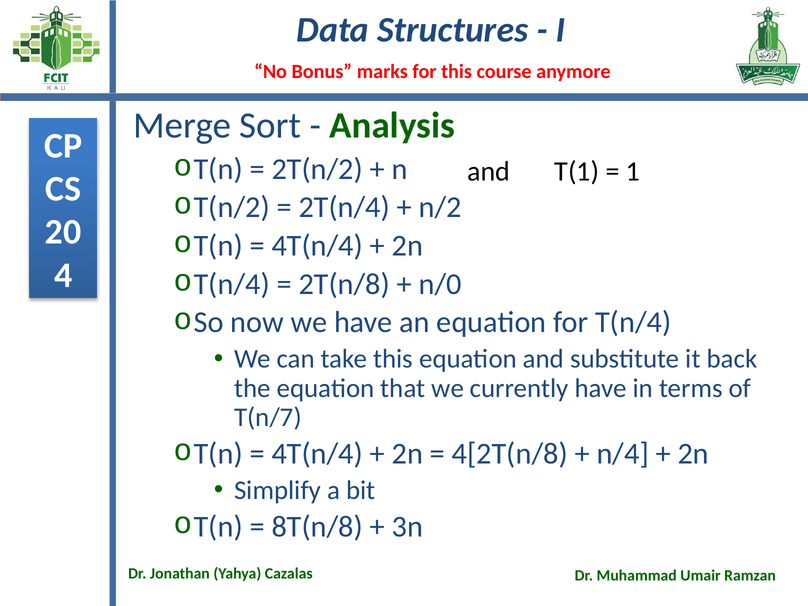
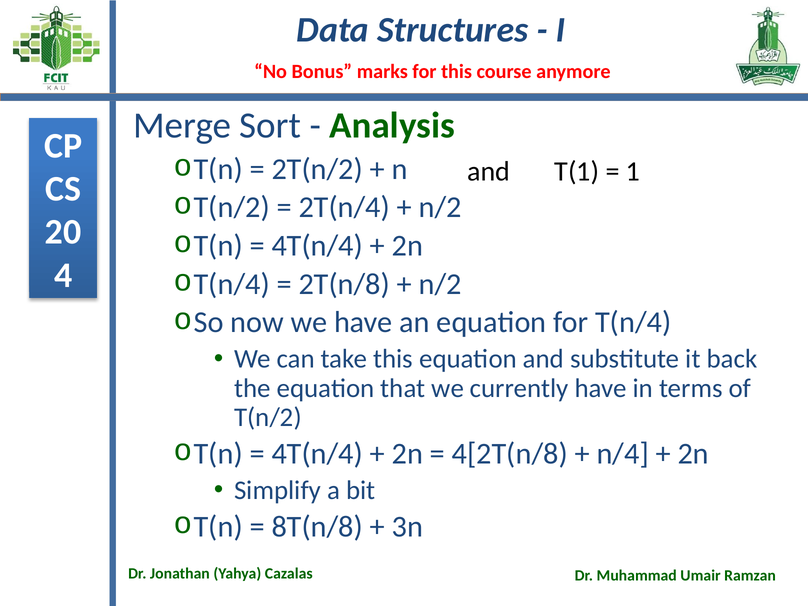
n/0: n/0 -> n/2 (440, 284)
T(n/7: T(n/7 -> T(n/2 (268, 417)
